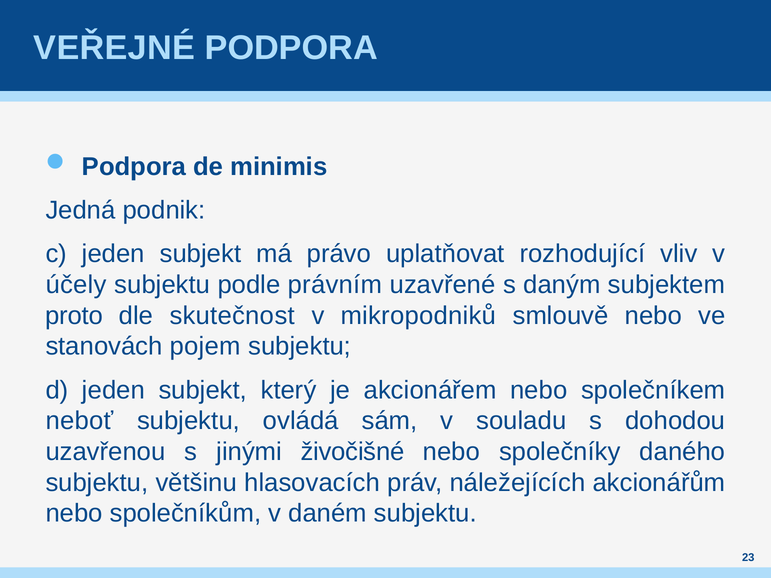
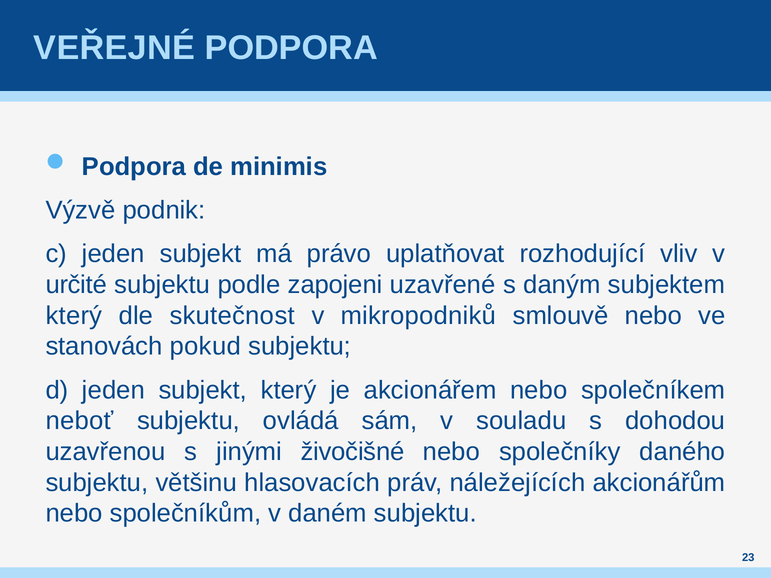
Jedná: Jedná -> Výzvě (80, 210)
účely: účely -> určité (76, 285)
právním: právním -> zapojeni (335, 285)
proto: proto -> který (74, 316)
pojem: pojem -> pokud (205, 347)
